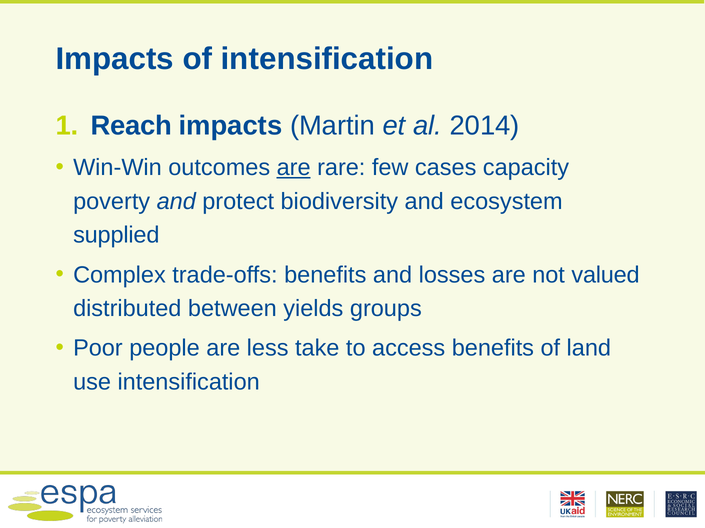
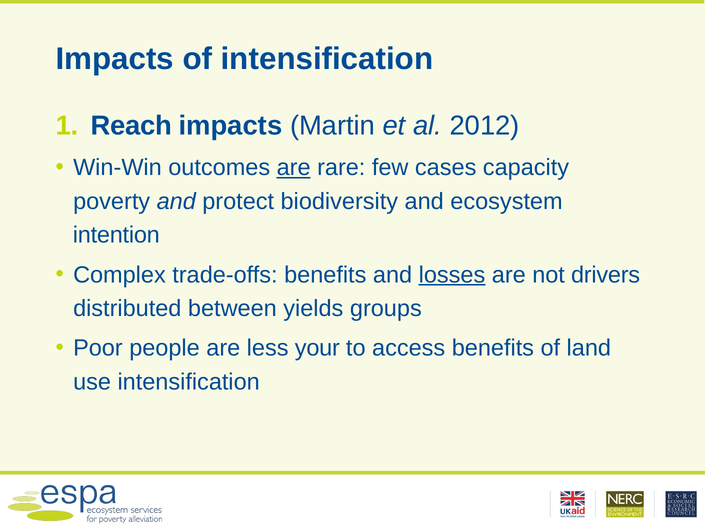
2014: 2014 -> 2012 (485, 126)
supplied: supplied -> intention (116, 235)
losses underline: none -> present (452, 275)
valued: valued -> drivers (606, 275)
take: take -> your (317, 349)
